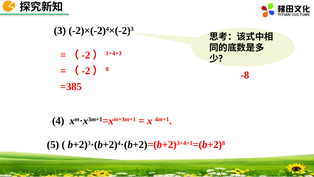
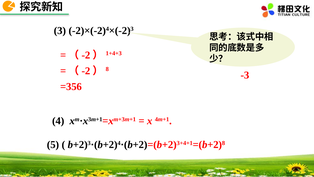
-8: -8 -> -3 (245, 75)
=385: =385 -> =356 (71, 86)
